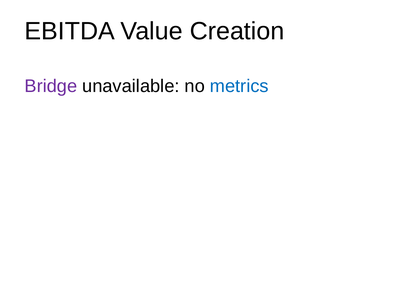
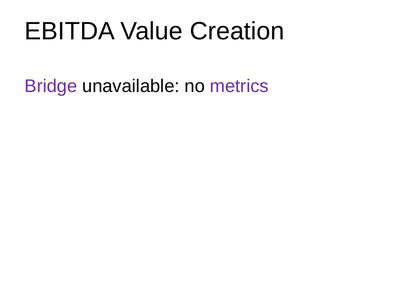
metrics colour: blue -> purple (239, 86)
